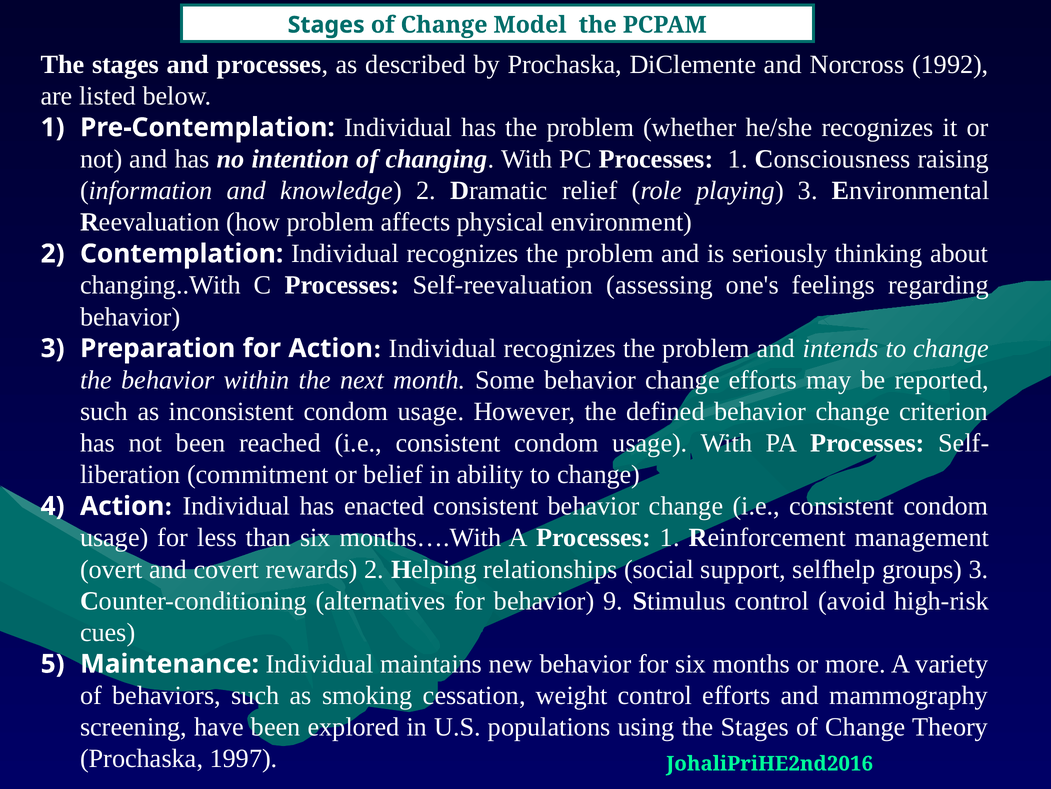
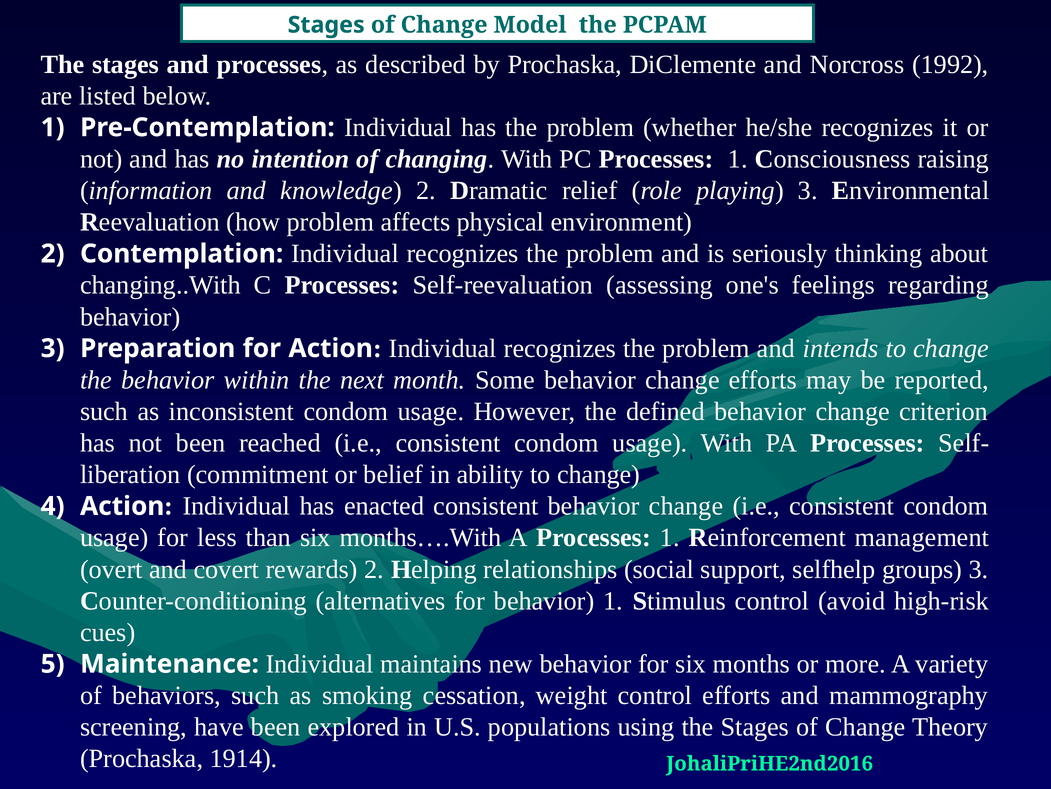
behavior 9: 9 -> 1 (613, 600)
1997: 1997 -> 1914 (244, 758)
